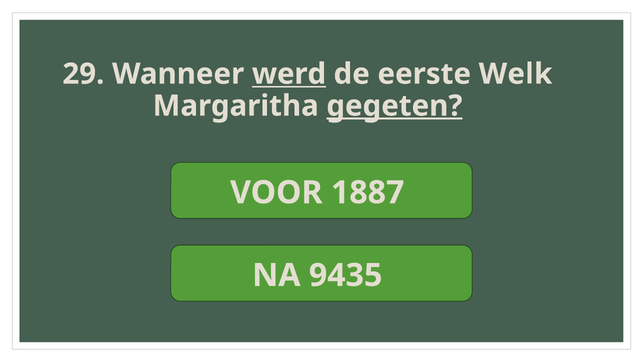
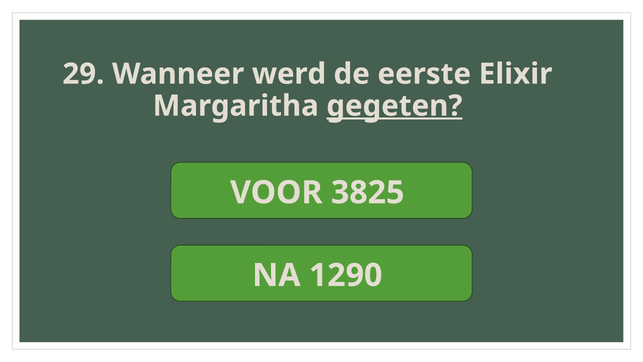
werd underline: present -> none (289, 74)
Welk: Welk -> Elixir (516, 74)
1887: 1887 -> 3825 (368, 192)
9435: 9435 -> 1290 (346, 275)
